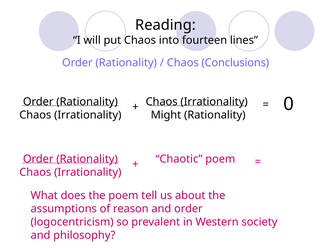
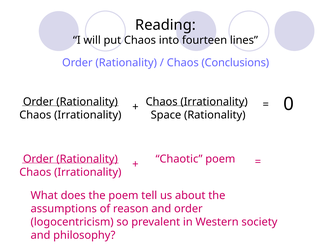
Might: Might -> Space (166, 115)
